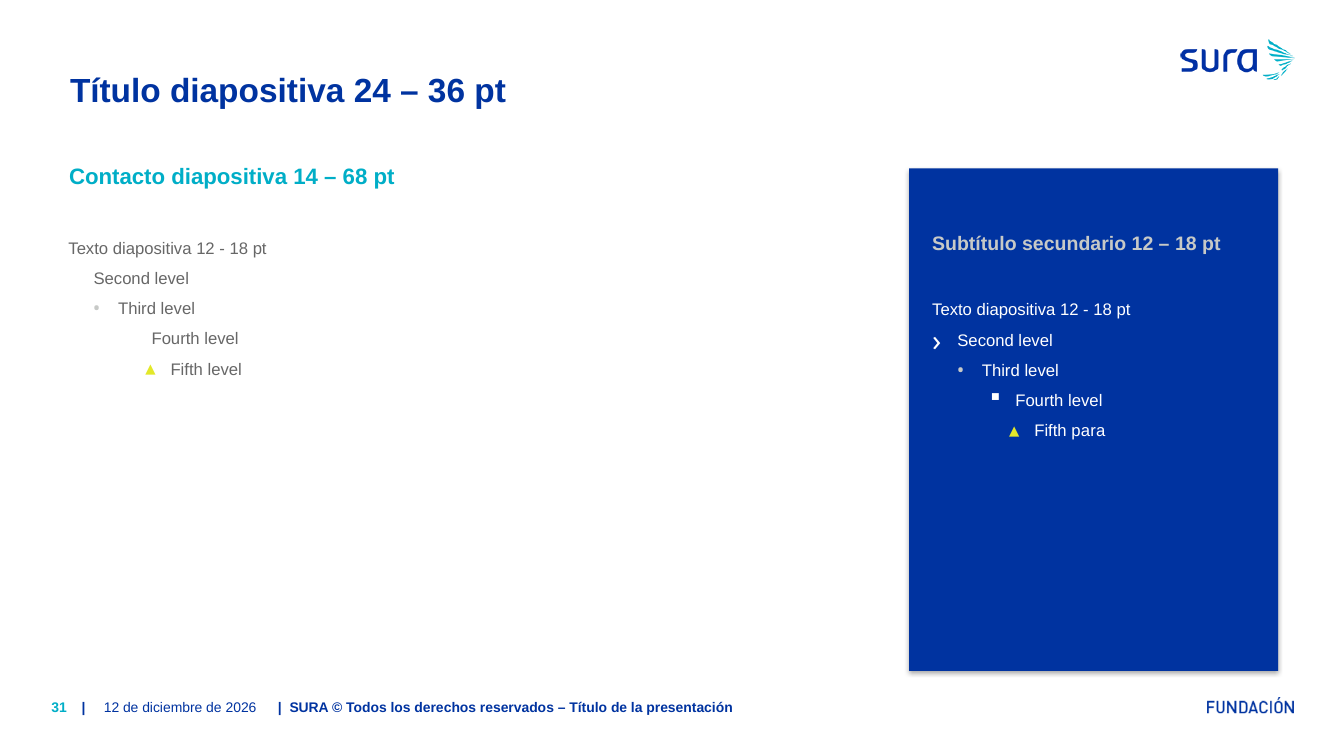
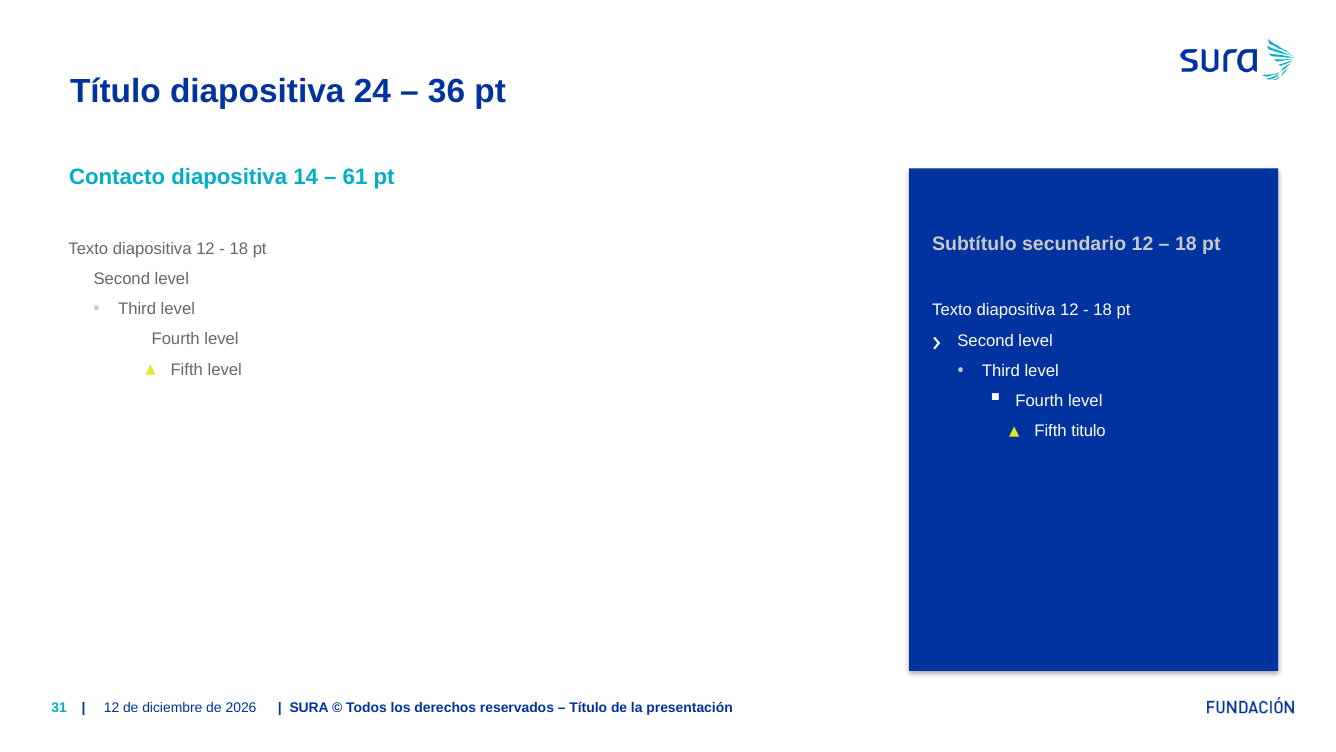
68: 68 -> 61 (355, 177)
para: para -> titulo (1089, 431)
